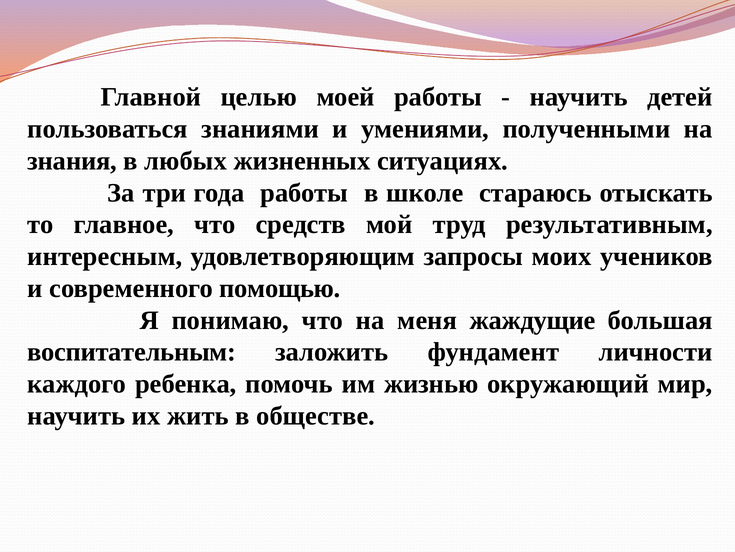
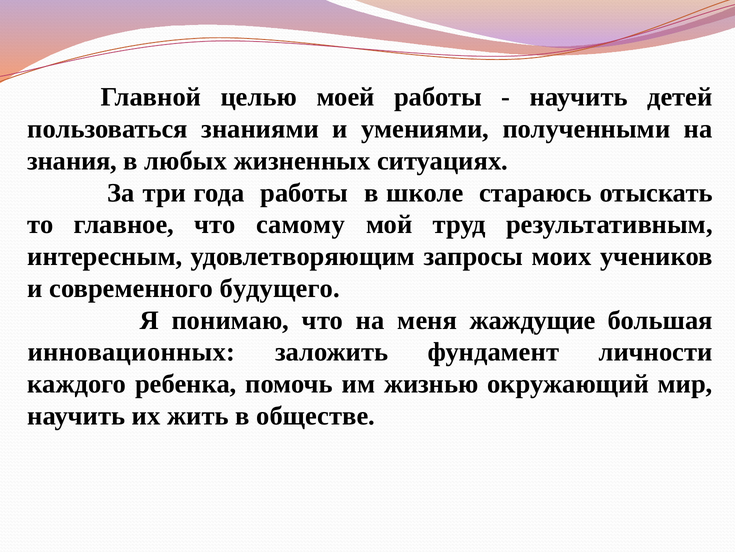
средств: средств -> самому (301, 224)
помощью: помощью -> будущего (280, 288)
воспитательным: воспитательным -> инновационных (131, 352)
